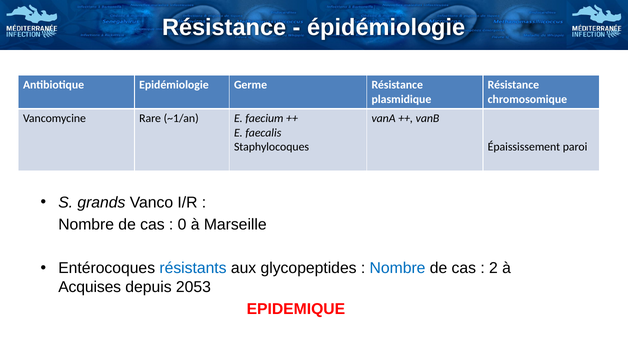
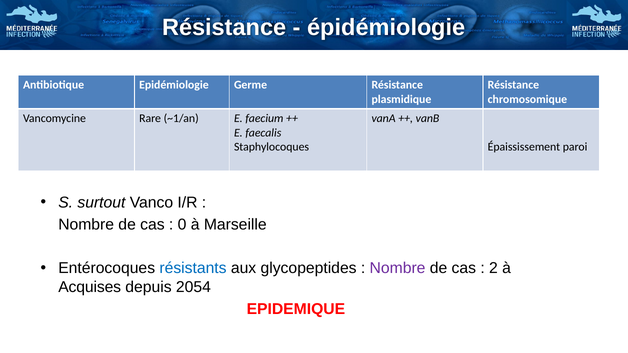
grands: grands -> surtout (101, 203)
Nombre colour: blue -> purple (398, 268)
2053: 2053 -> 2054 (193, 287)
